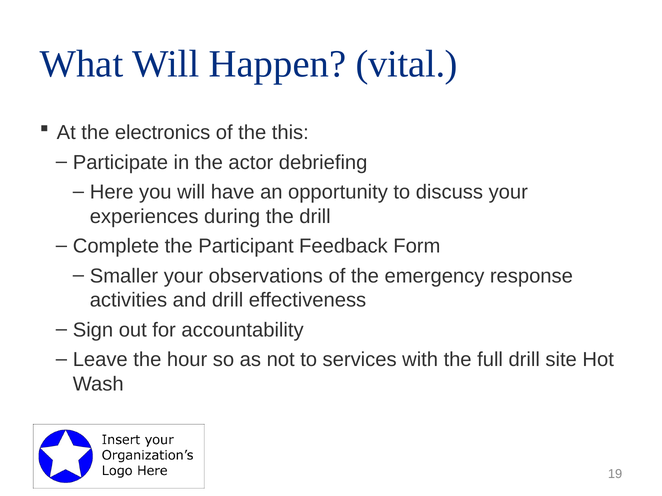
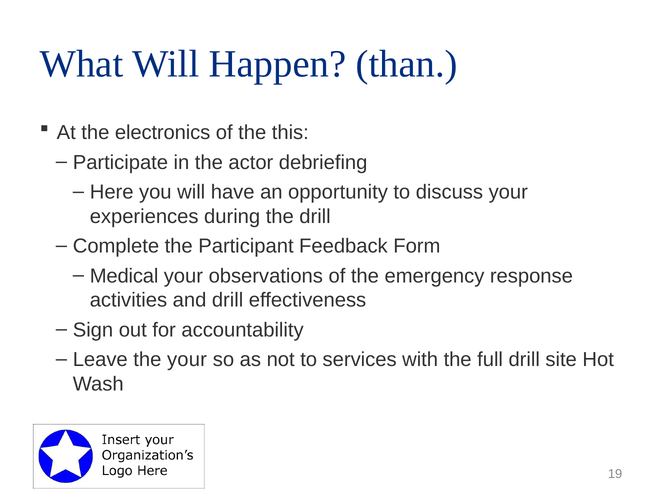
vital: vital -> than (407, 64)
Smaller: Smaller -> Medical (124, 276)
the hour: hour -> your (187, 360)
